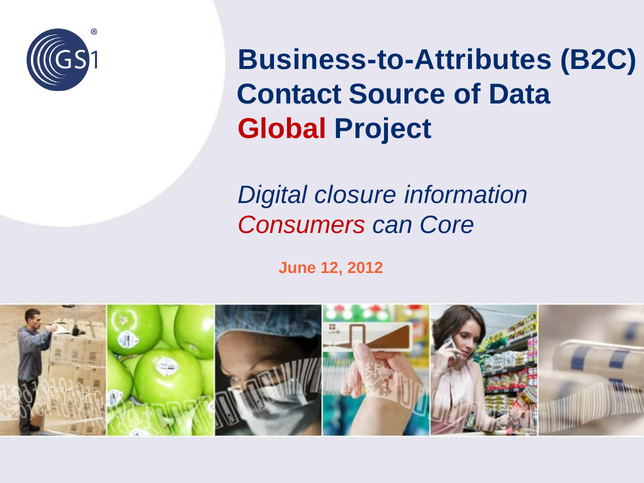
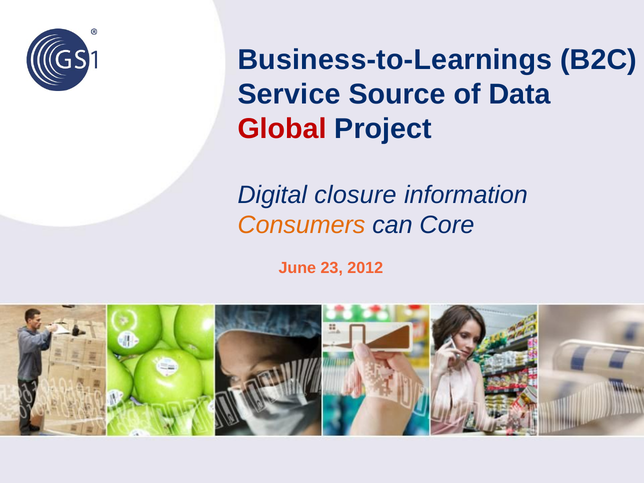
Business-to-Attributes: Business-to-Attributes -> Business-to-Learnings (395, 60)
Contact: Contact -> Service (289, 94)
Consumers colour: red -> orange (301, 225)
12: 12 -> 23 (332, 268)
